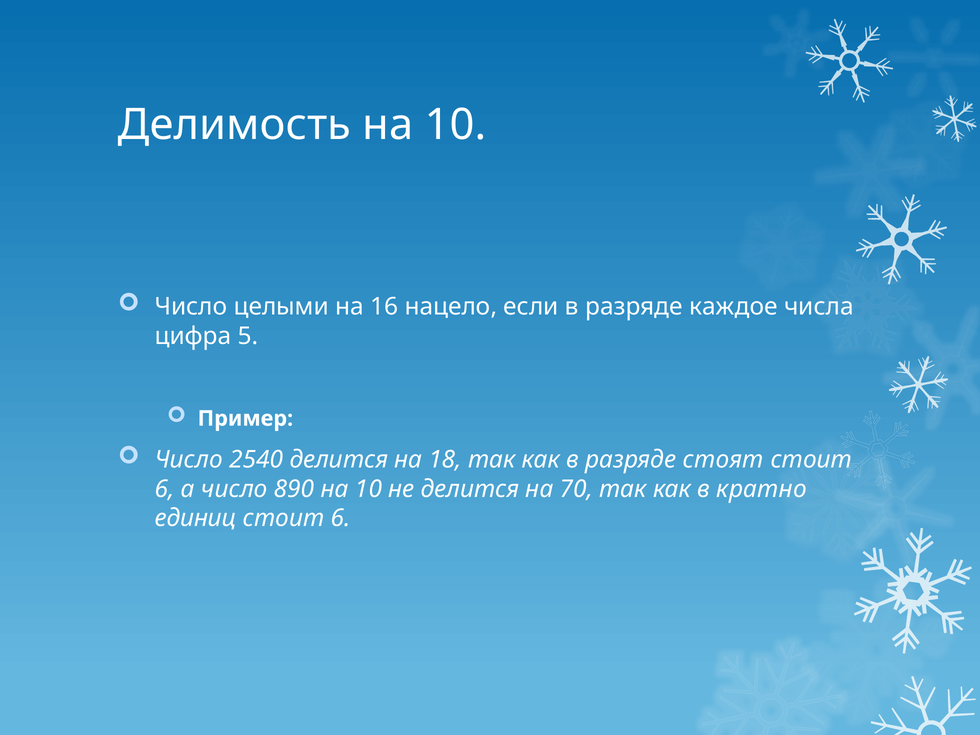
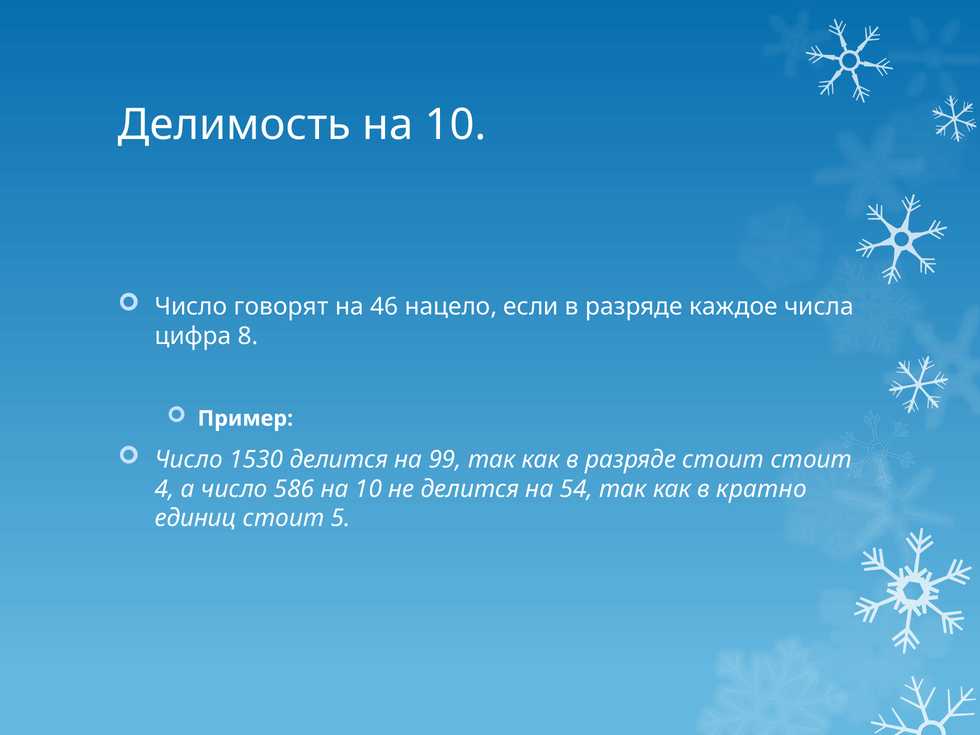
целыми: целыми -> говорят (281, 307)
16: 16 -> 46 (384, 307)
5: 5 -> 8 (248, 336)
2540: 2540 -> 1530 (256, 460)
18: 18 -> 99 (445, 460)
разряде стоят: стоят -> стоит (723, 460)
6: 6 -> 4 (165, 489)
890: 890 -> 586 (294, 489)
70: 70 -> 54 (576, 489)
единиц стоит 6: 6 -> 5 (340, 518)
